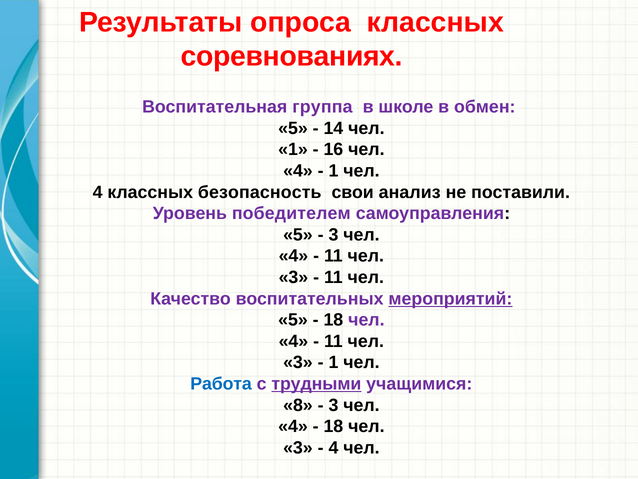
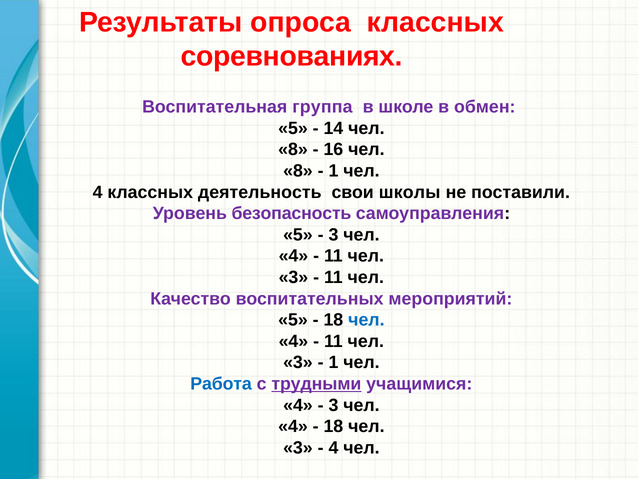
1: 1 -> 8 (293, 149)
4: 4 -> 8 (298, 171)
безопасность: безопасность -> деятельность (260, 192)
анализ: анализ -> школы (410, 192)
победителем: победителем -> безопасность (291, 213)
мероприятий underline: present -> none (450, 298)
чел colour: purple -> blue (366, 320)
8: 8 -> 4 (298, 405)
